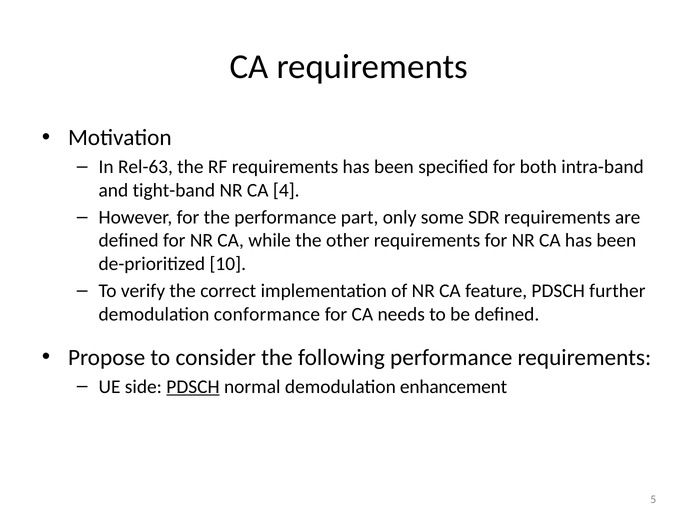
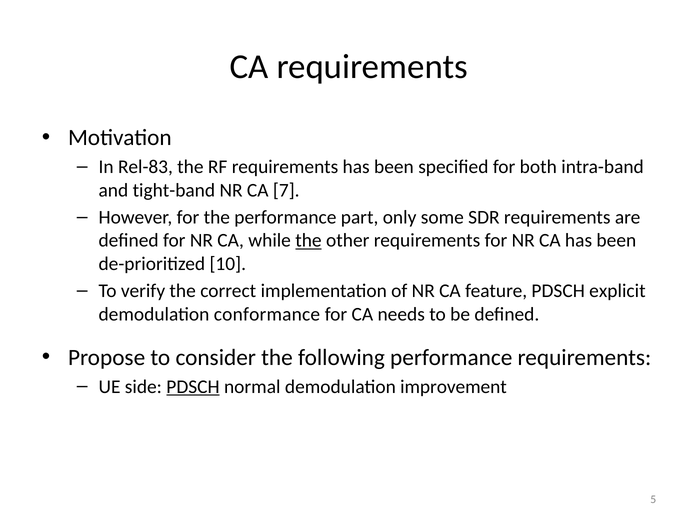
Rel-63: Rel-63 -> Rel-83 (145, 167)
4: 4 -> 7 (286, 190)
the underline: none -> present (308, 241)
further: further -> explicit (617, 291)
enhancement: enhancement -> improvement (453, 387)
